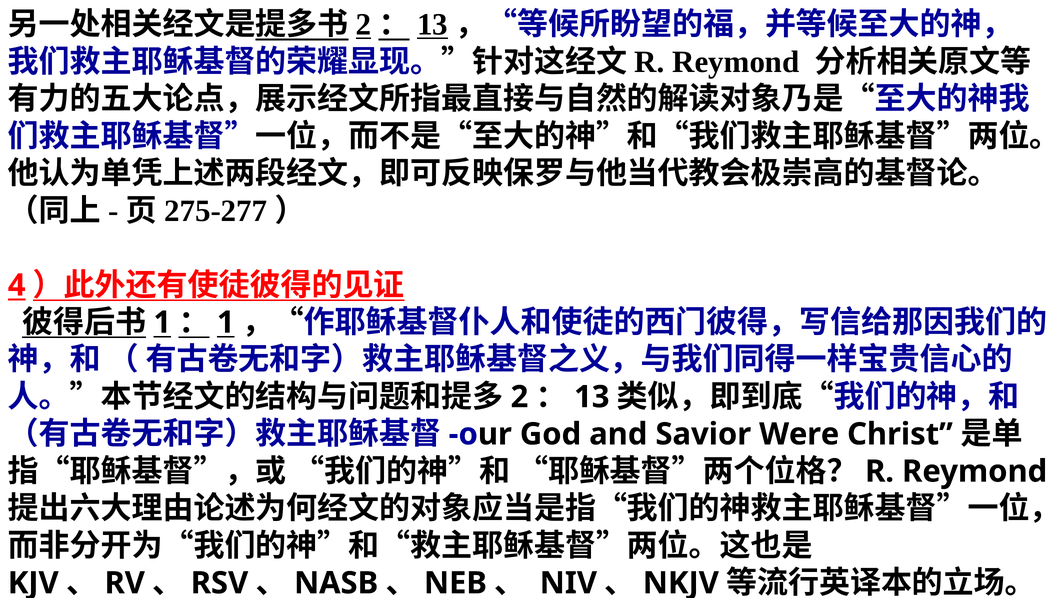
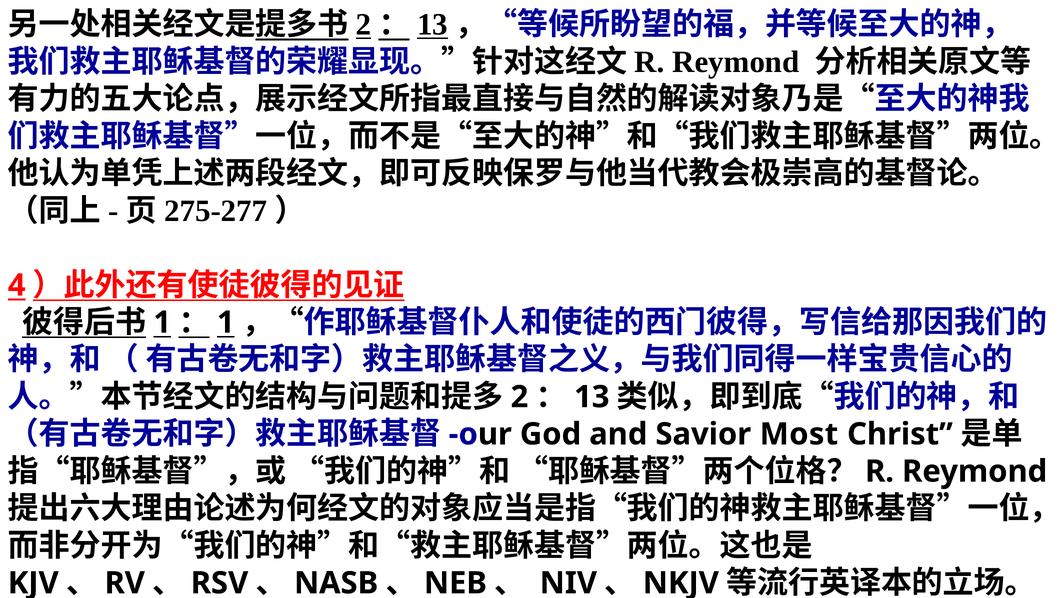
Were: Were -> Most (799, 434)
